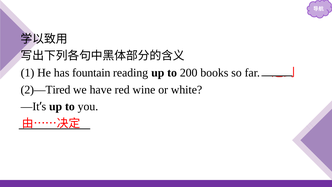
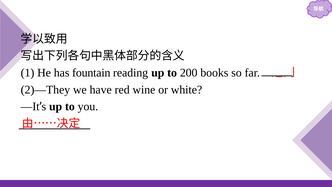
2)—Tired: 2)—Tired -> 2)—They (45, 90)
